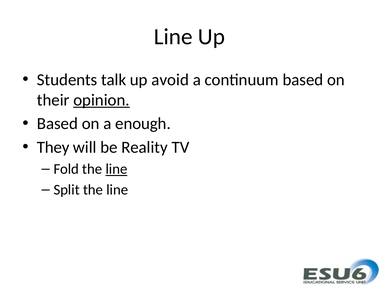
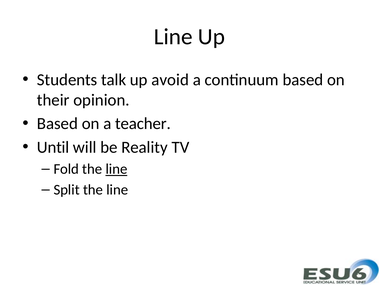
opinion underline: present -> none (102, 100)
enough: enough -> teacher (143, 123)
They: They -> Until (53, 147)
